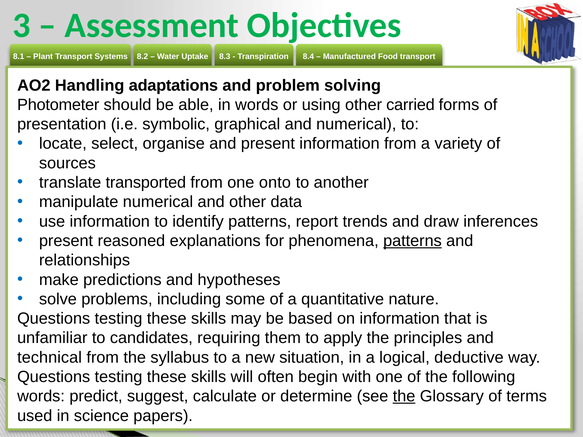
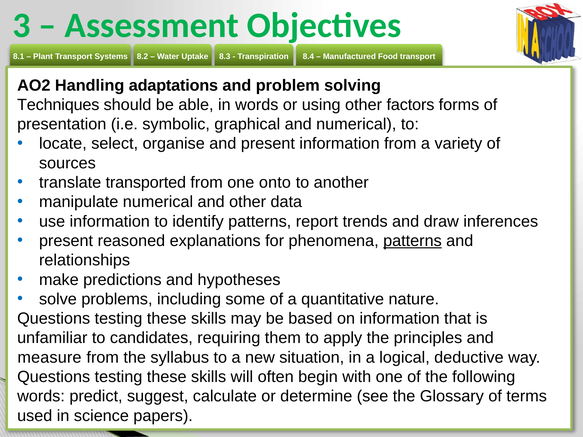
Photometer: Photometer -> Techniques (58, 105)
carried: carried -> factors (410, 105)
technical: technical -> measure (49, 358)
the underline: present -> none (404, 396)
